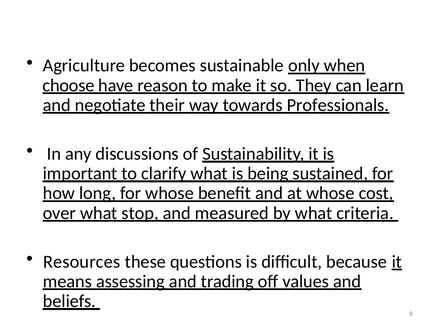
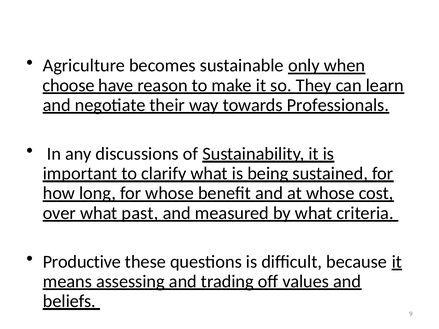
stop: stop -> past (140, 213)
Resources: Resources -> Productive (82, 262)
